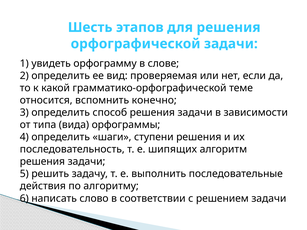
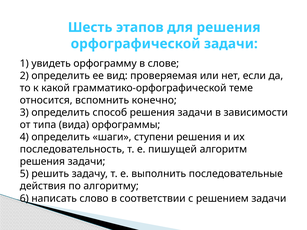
шипящих: шипящих -> пишущей (173, 149)
